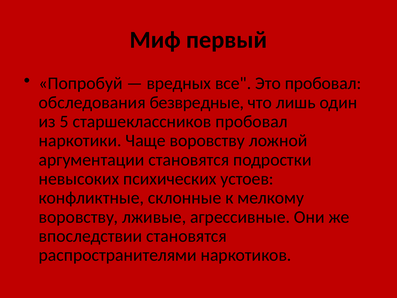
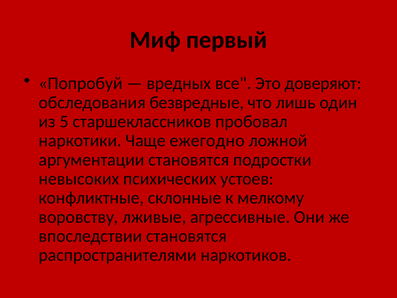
Это пробовал: пробовал -> доверяют (323, 83)
Чаще воровству: воровству -> ежегодно (207, 140)
